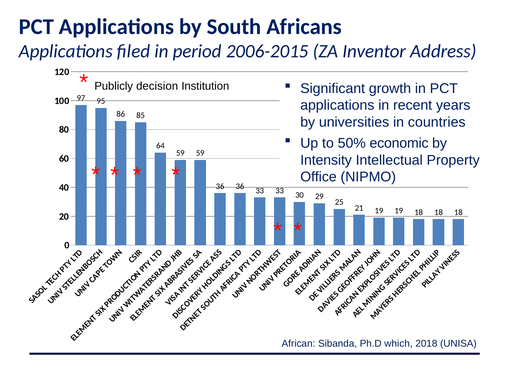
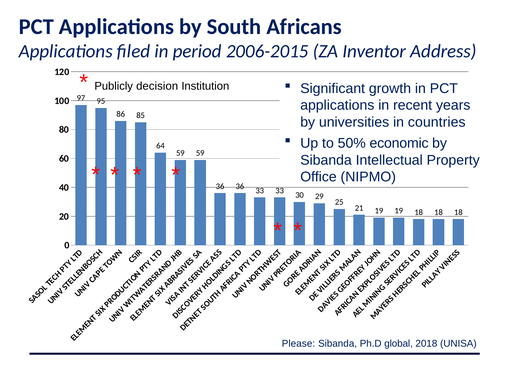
Intensity: Intensity -> Sibanda (326, 160)
African: African -> Please (298, 343)
which: which -> global (399, 343)
